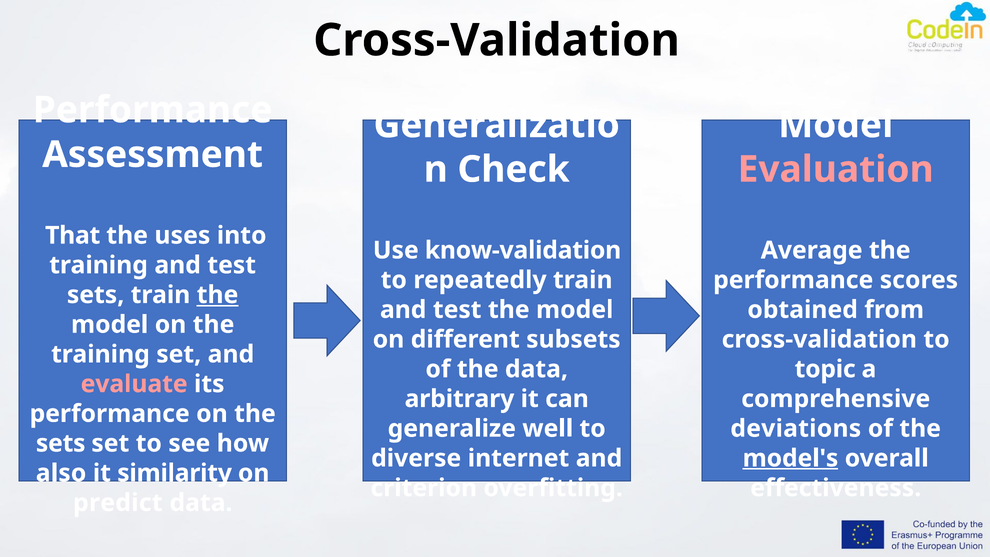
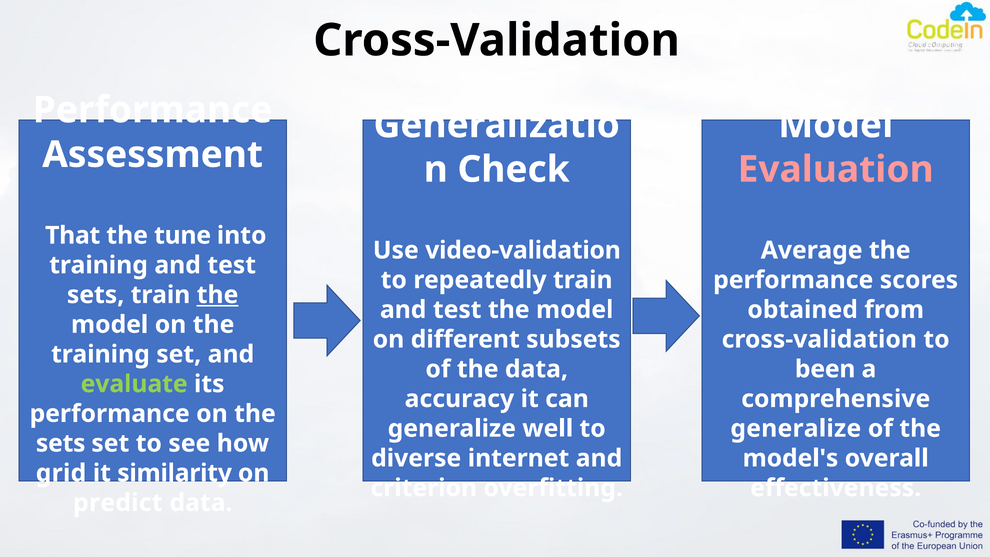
uses: uses -> tune (183, 235)
know-validation: know-validation -> video-validation (523, 250)
topic: topic -> been (825, 369)
evaluate colour: pink -> light green (134, 384)
arbitrary: arbitrary -> accuracy (459, 399)
deviations: deviations -> generalize (796, 428)
model's underline: present -> none (790, 458)
also: also -> grid (61, 473)
